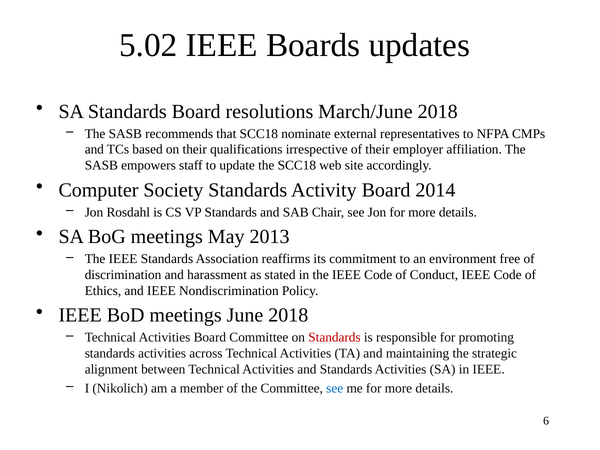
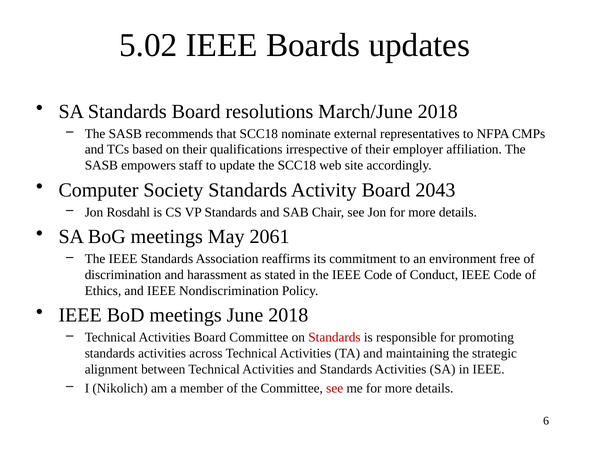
2014: 2014 -> 2043 (435, 190)
2013: 2013 -> 2061 (270, 237)
see colour: blue -> red (335, 388)
